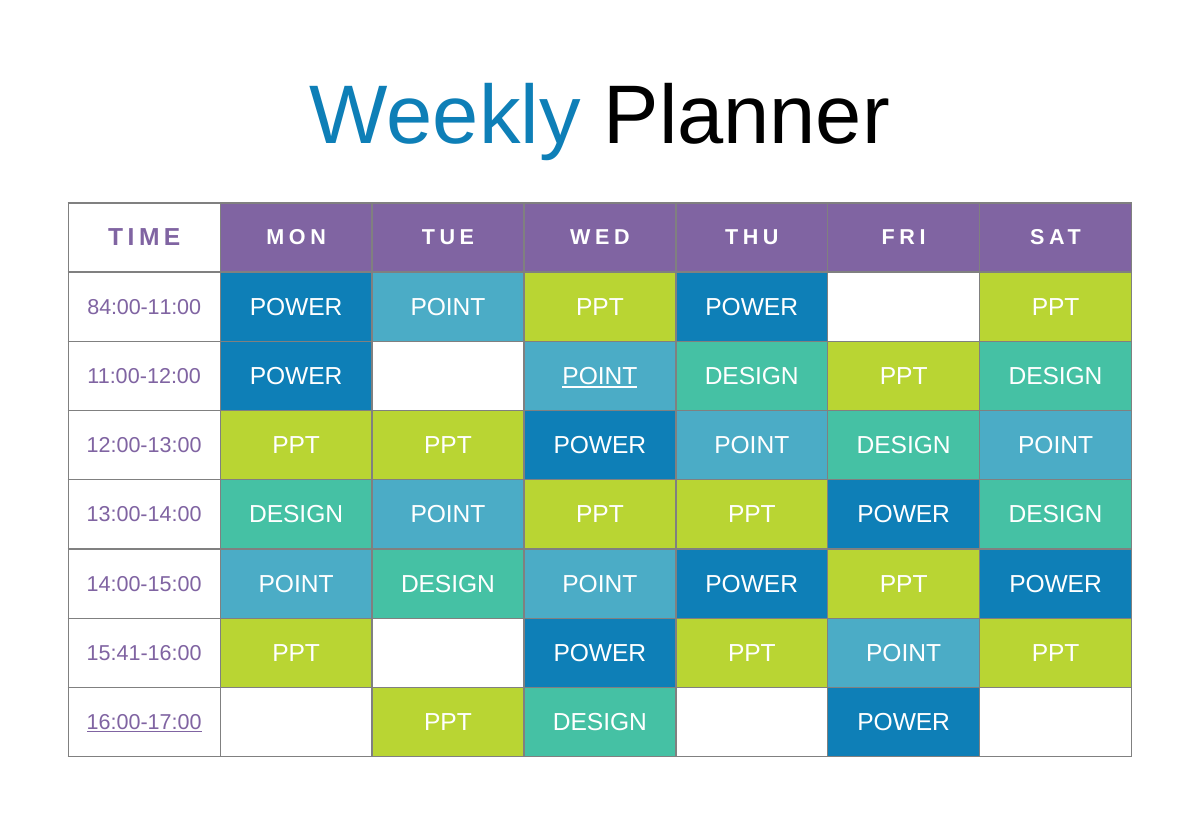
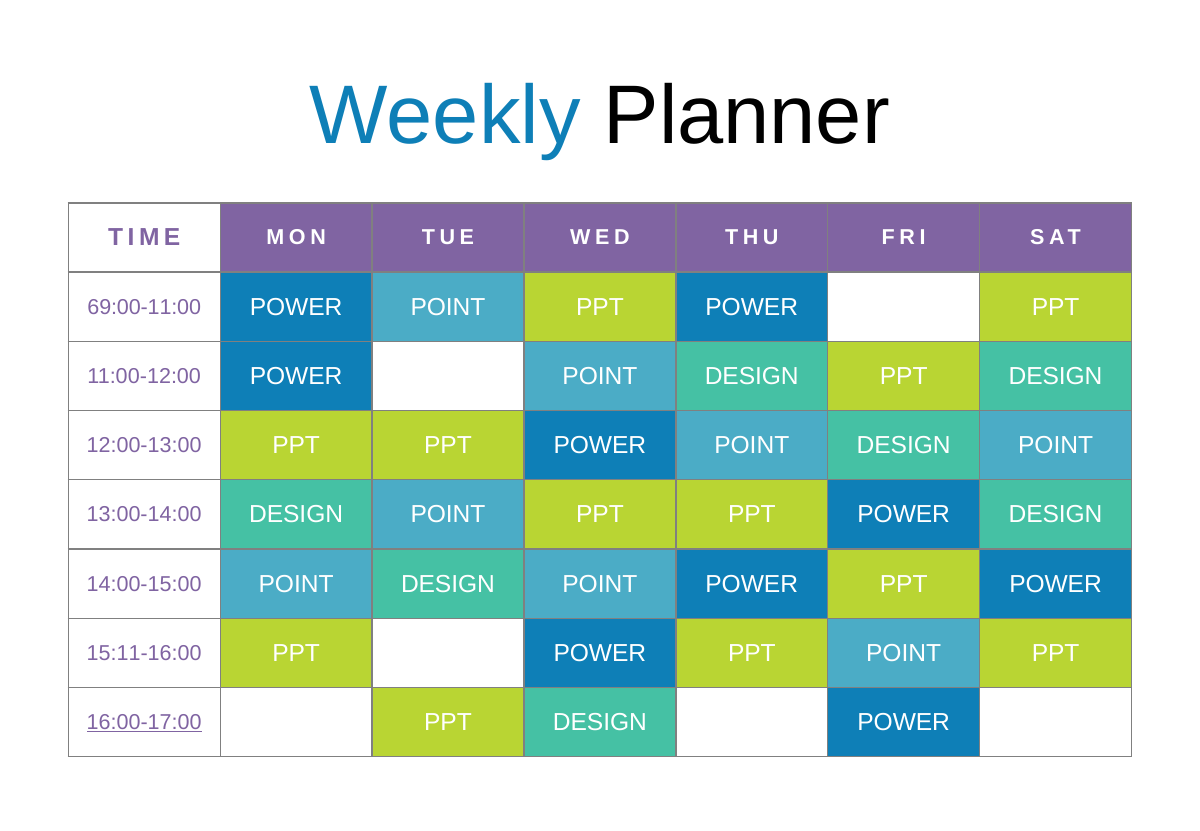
84:00-11:00: 84:00-11:00 -> 69:00-11:00 (144, 307)
POINT underline: present -> none (600, 376)
15:41-16:00: 15:41-16:00 -> 15:11-16:00 (144, 653)
